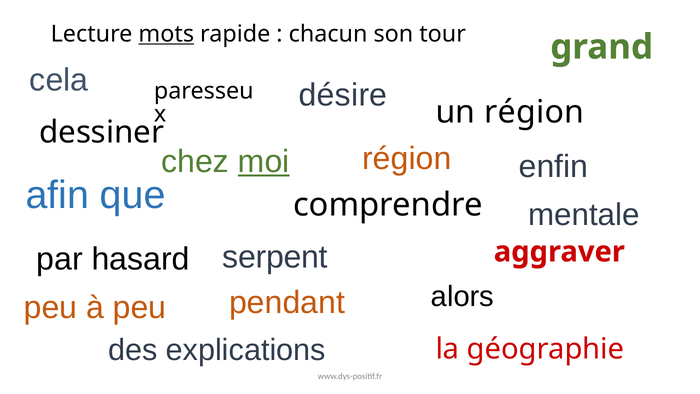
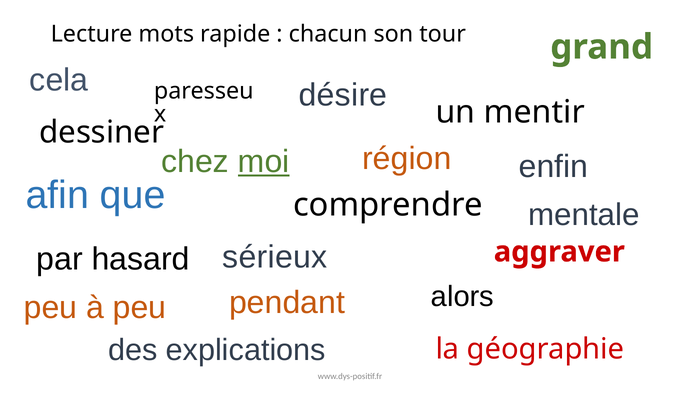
mots underline: present -> none (166, 34)
un région: région -> mentir (534, 112)
serpent: serpent -> sérieux (275, 257)
